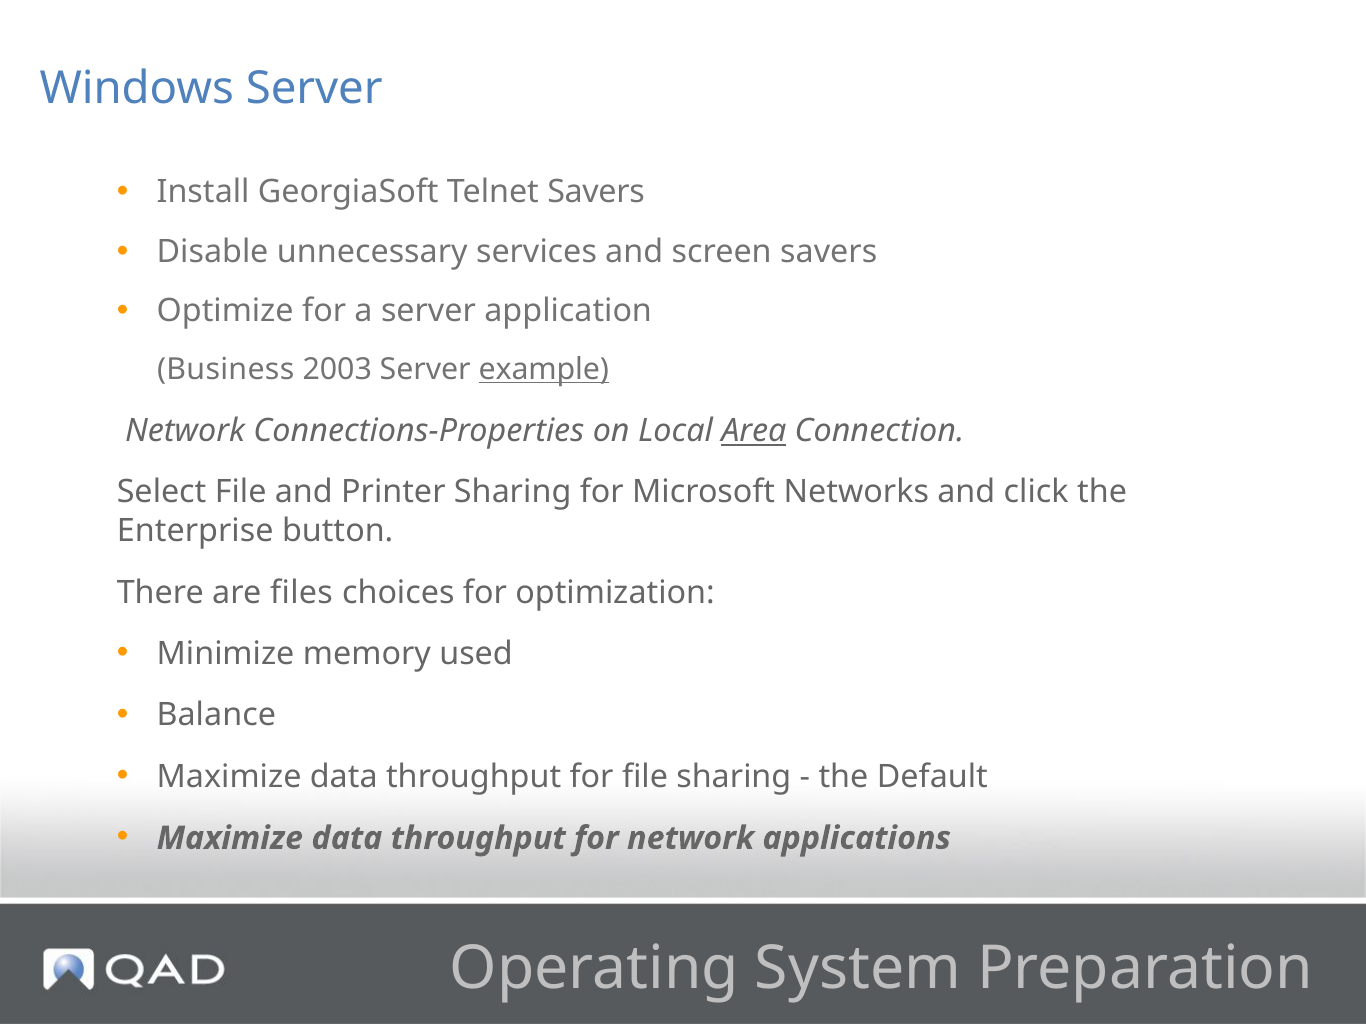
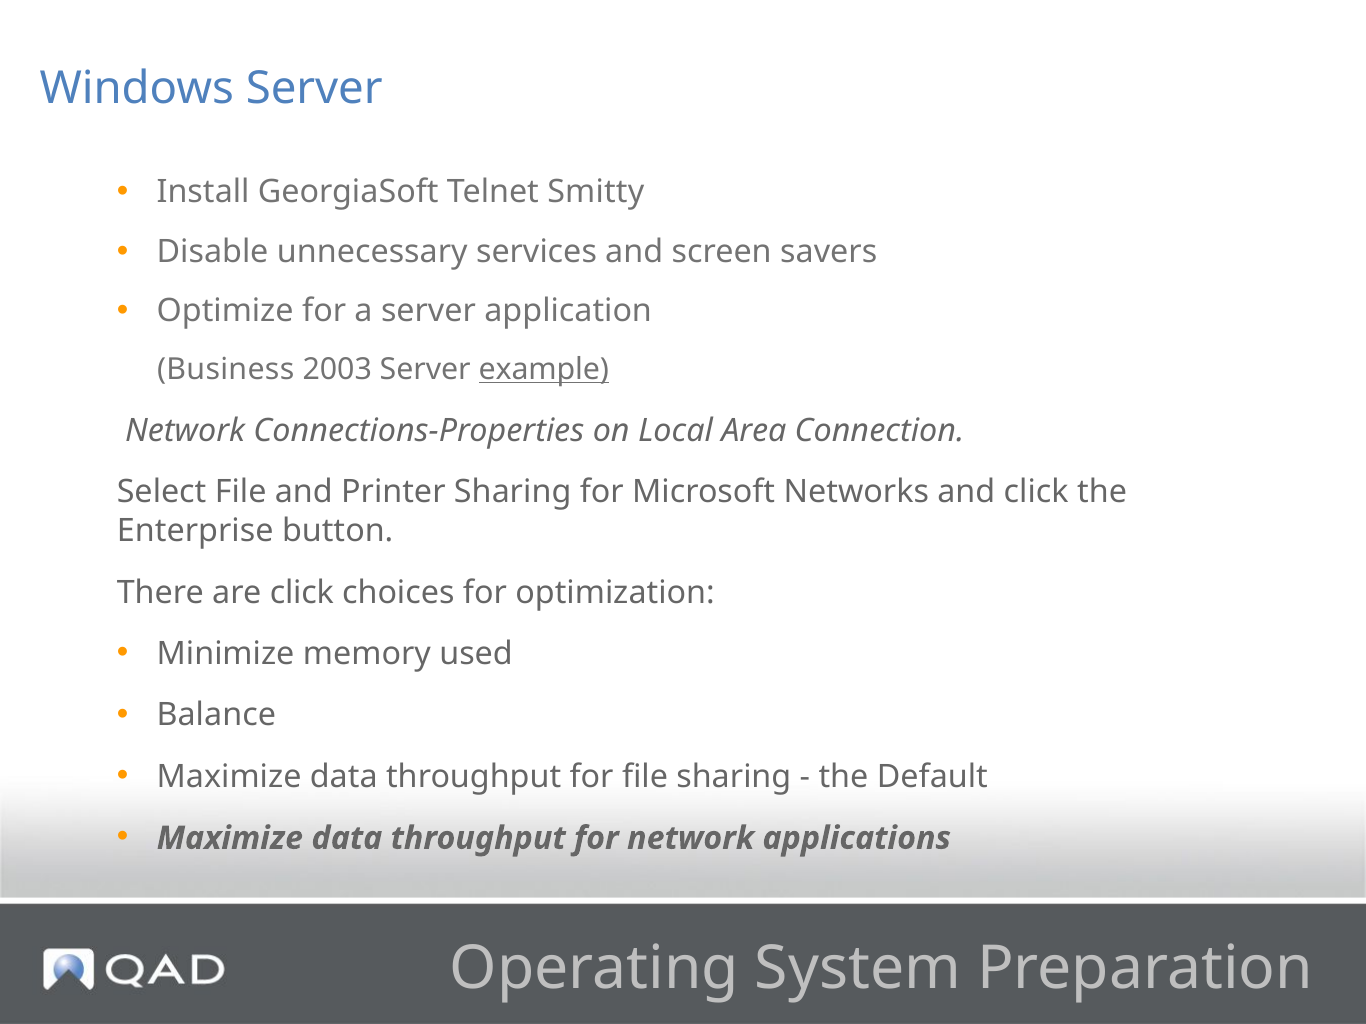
Telnet Savers: Savers -> Smitty (596, 192)
Area underline: present -> none (754, 431)
are files: files -> click (302, 593)
